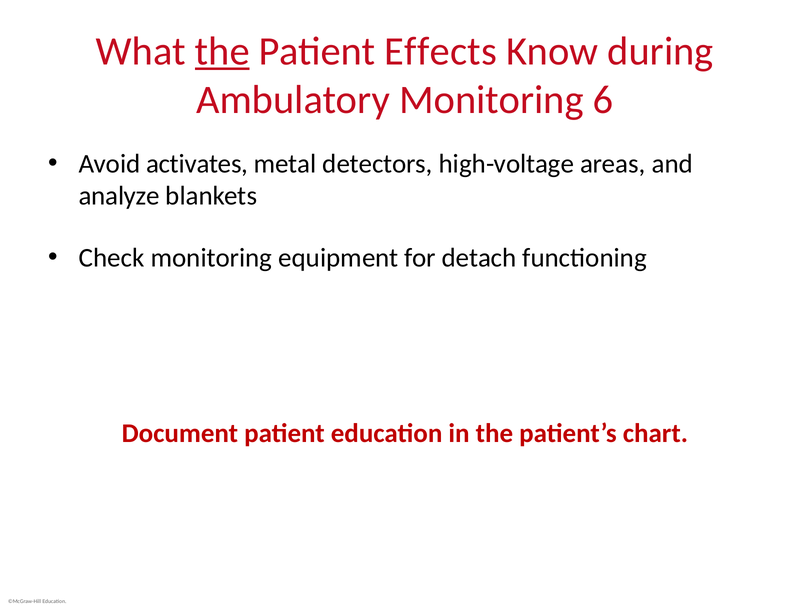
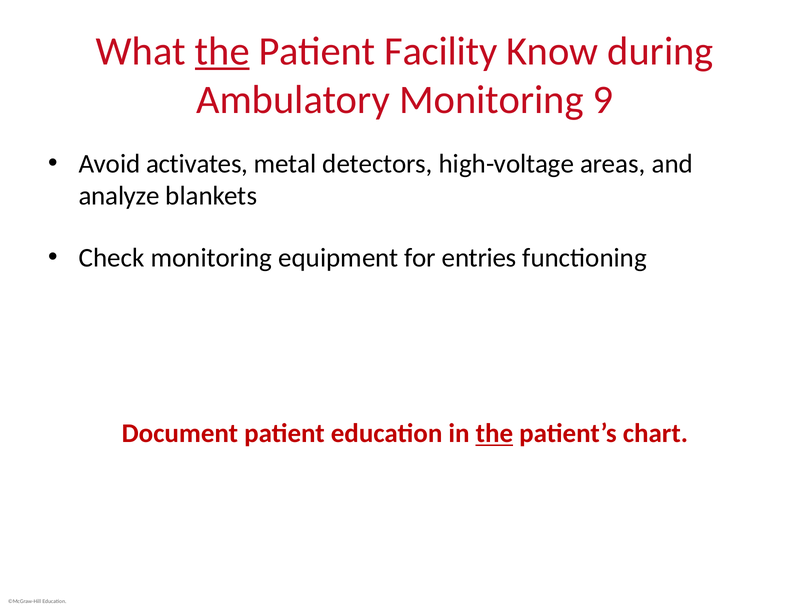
Effects: Effects -> Facility (441, 51)
6: 6 -> 9 (603, 100)
detach: detach -> entries (479, 258)
the underline: none -> present (494, 434)
